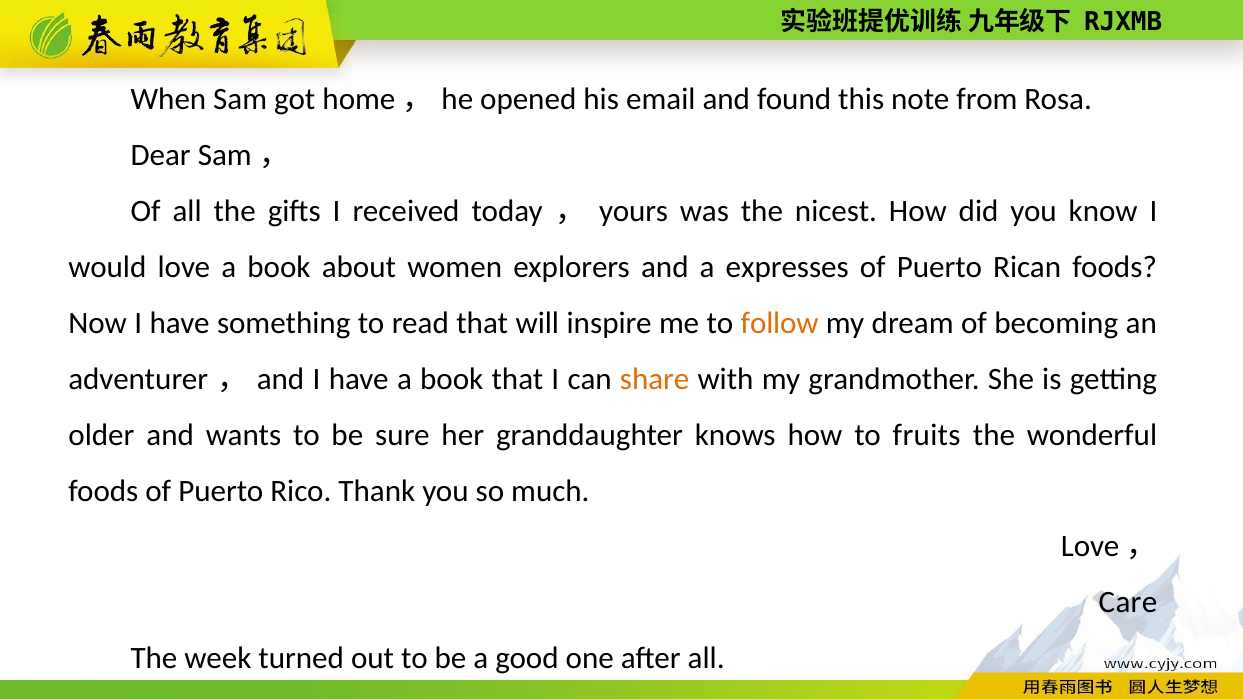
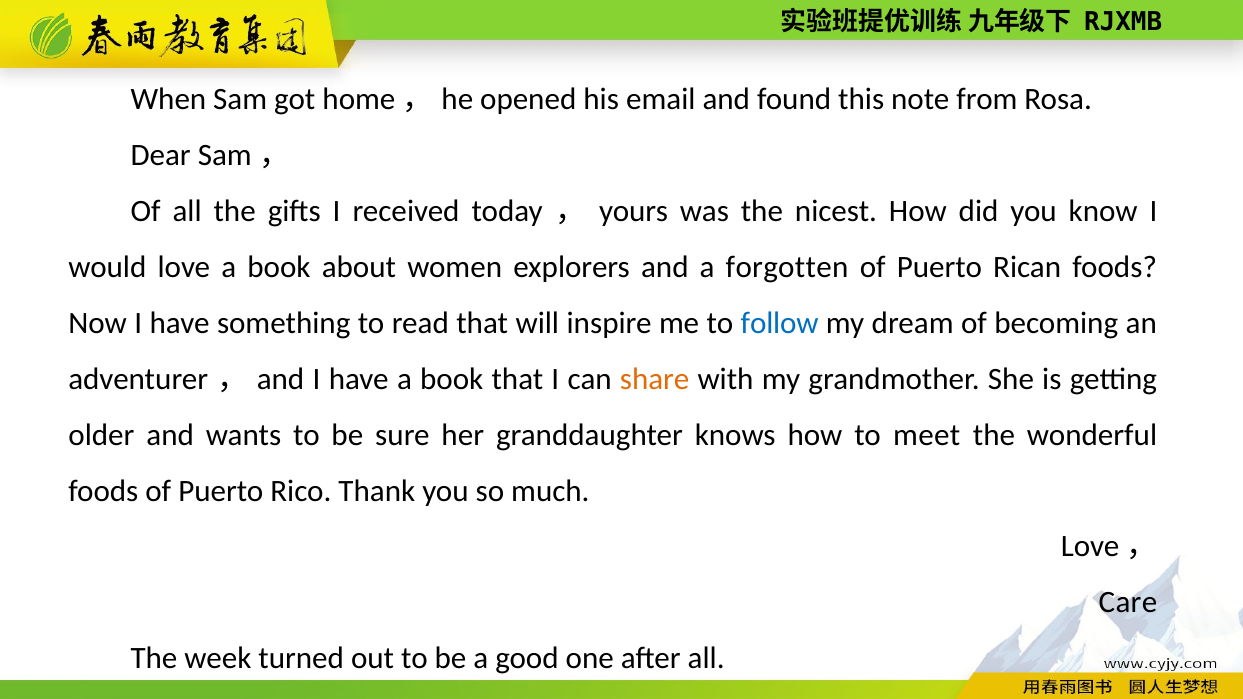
expresses: expresses -> forgotten (787, 267)
follow colour: orange -> blue (780, 323)
fruits: fruits -> meet (927, 435)
